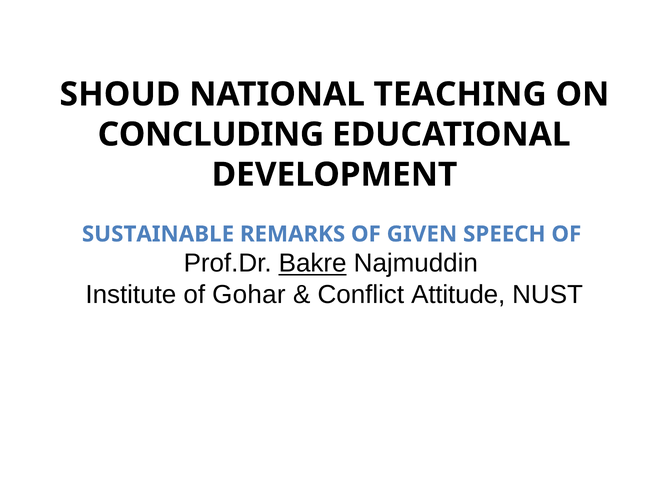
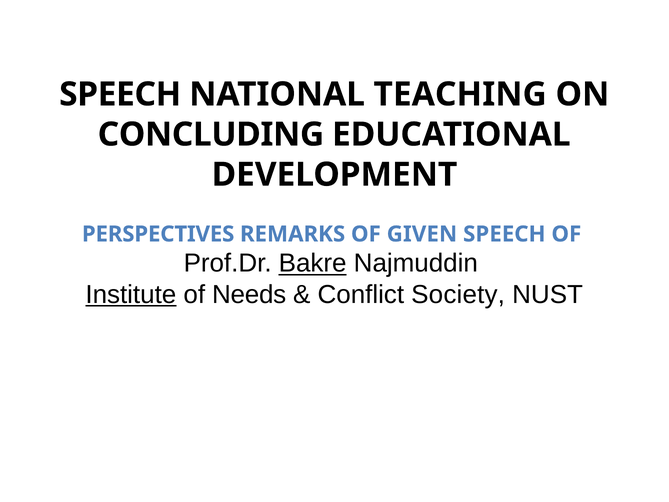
SHOUD: SHOUD -> SPEECH (120, 94)
SUSTAINABLE: SUSTAINABLE -> PERSPECTIVES (158, 234)
Institute underline: none -> present (131, 294)
Gohar: Gohar -> Needs (249, 294)
Attitude: Attitude -> Society (458, 294)
